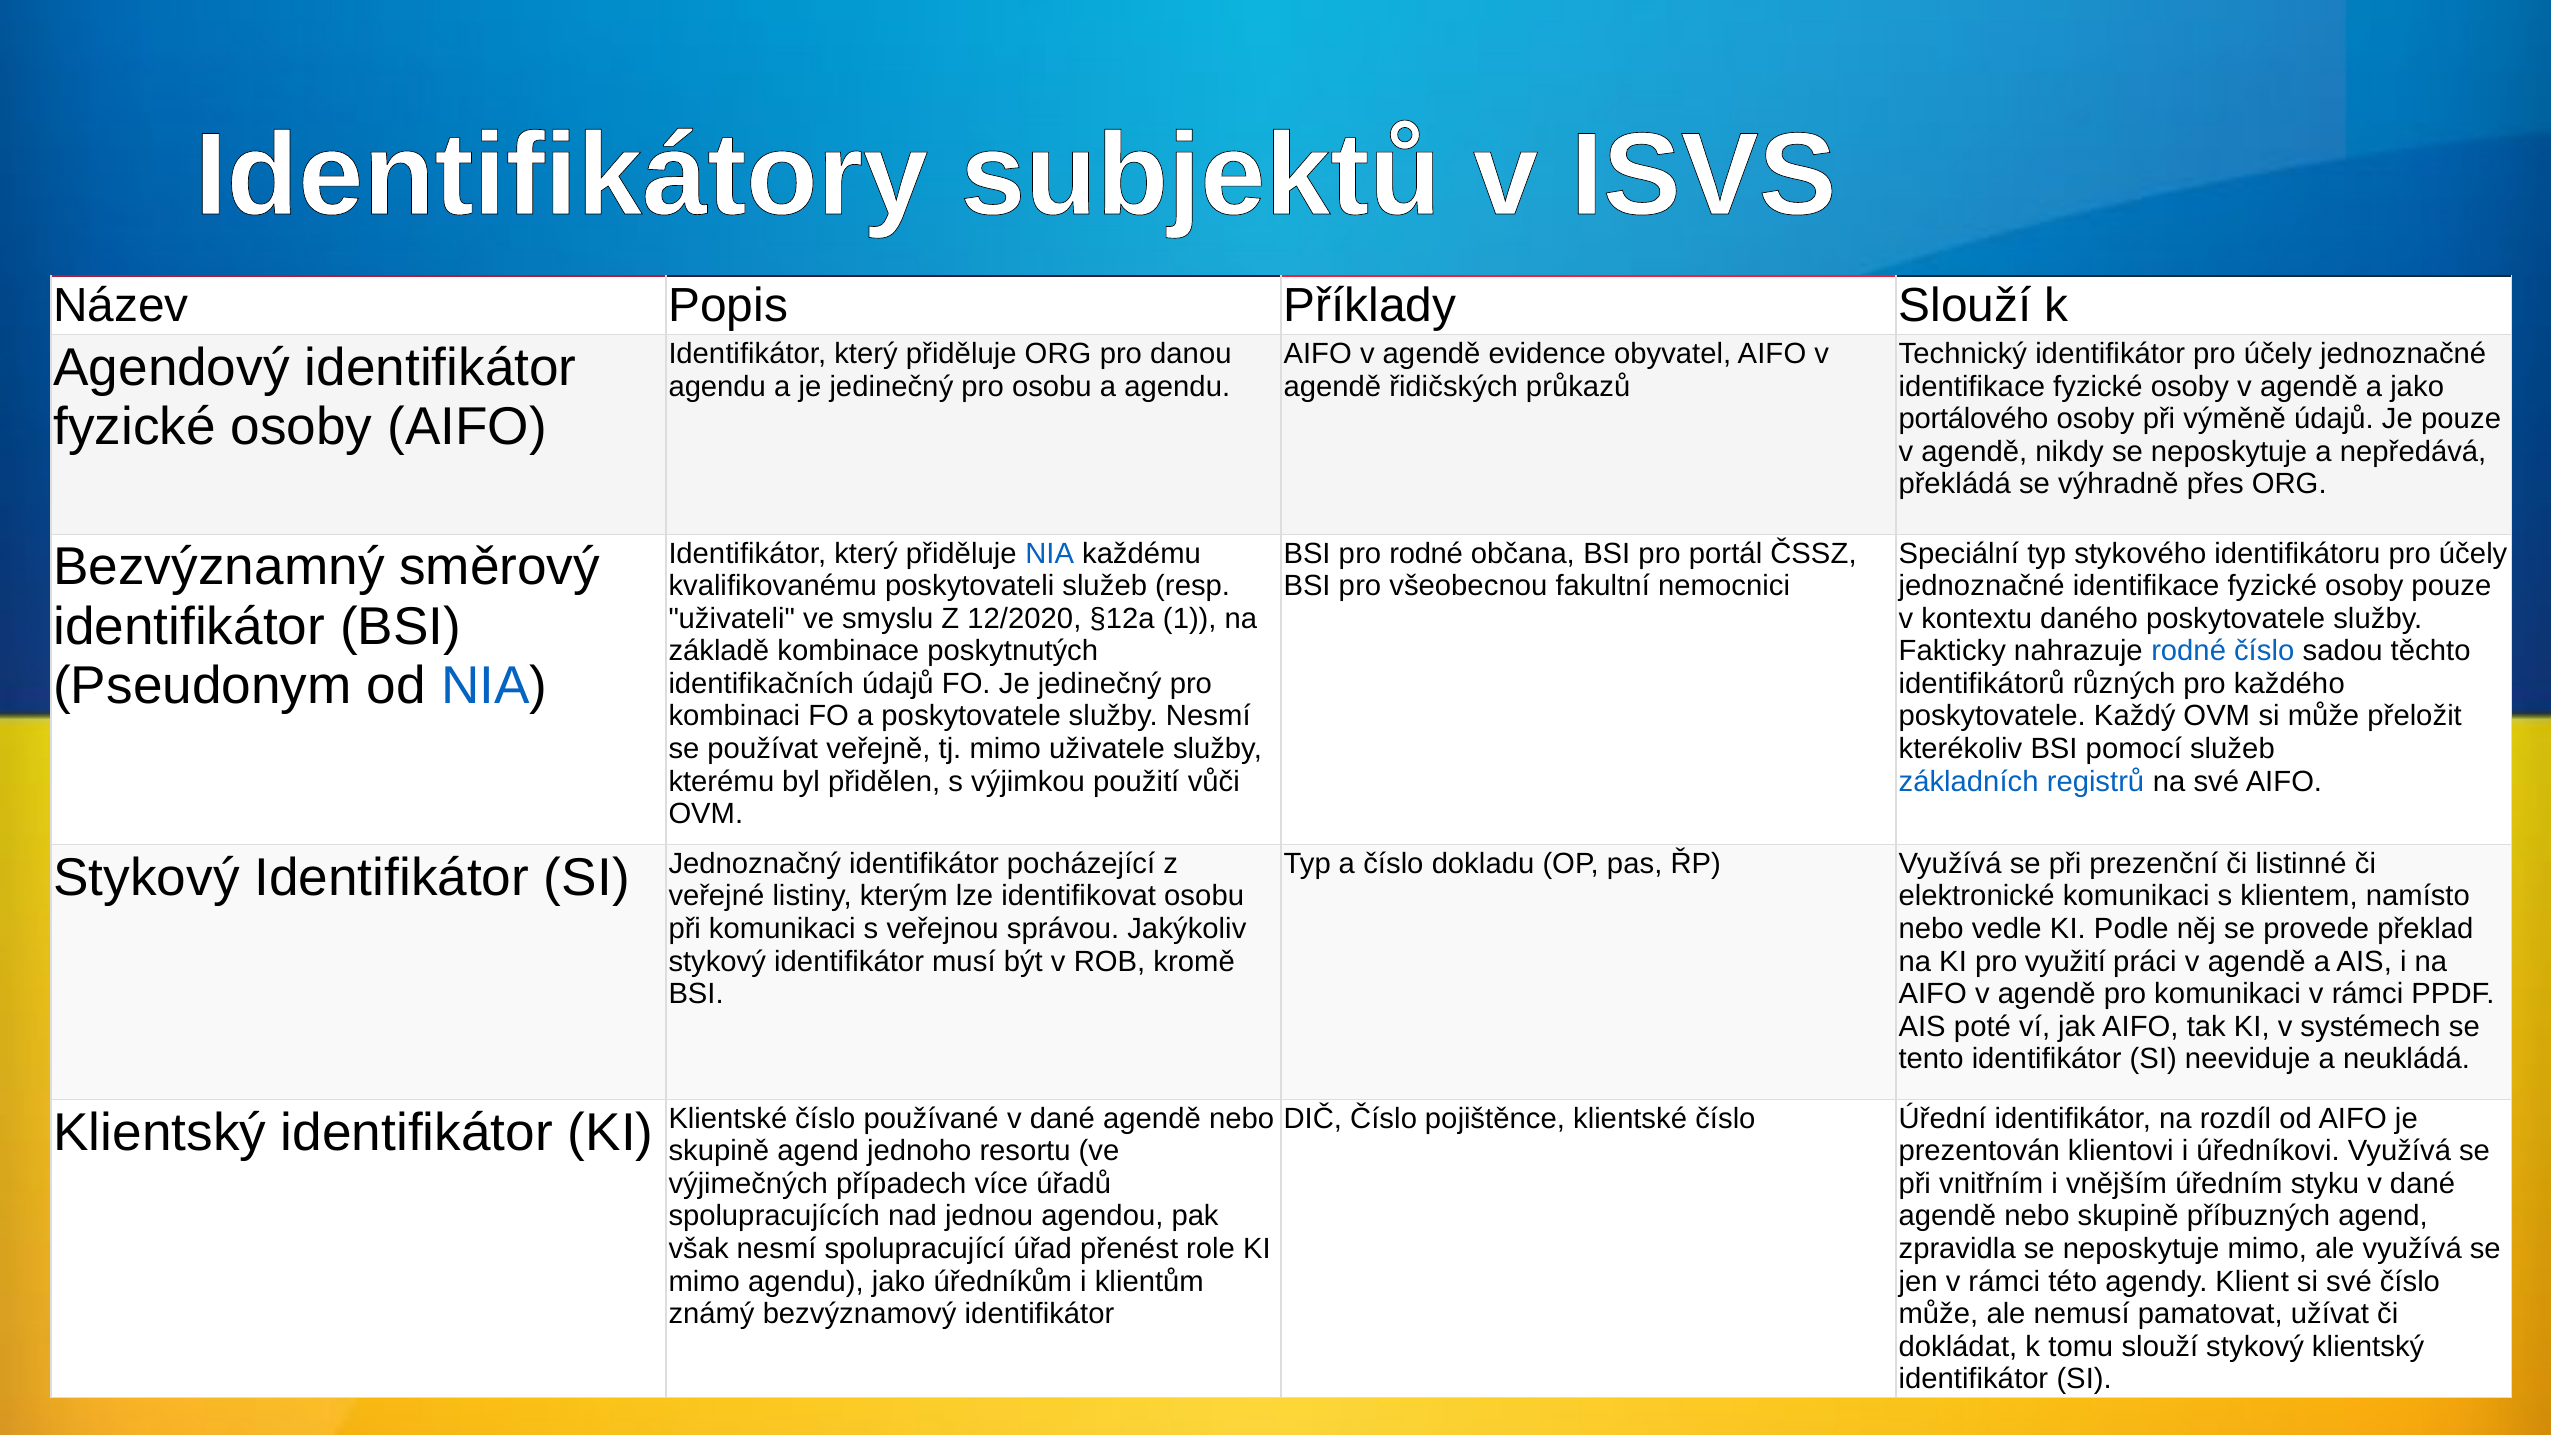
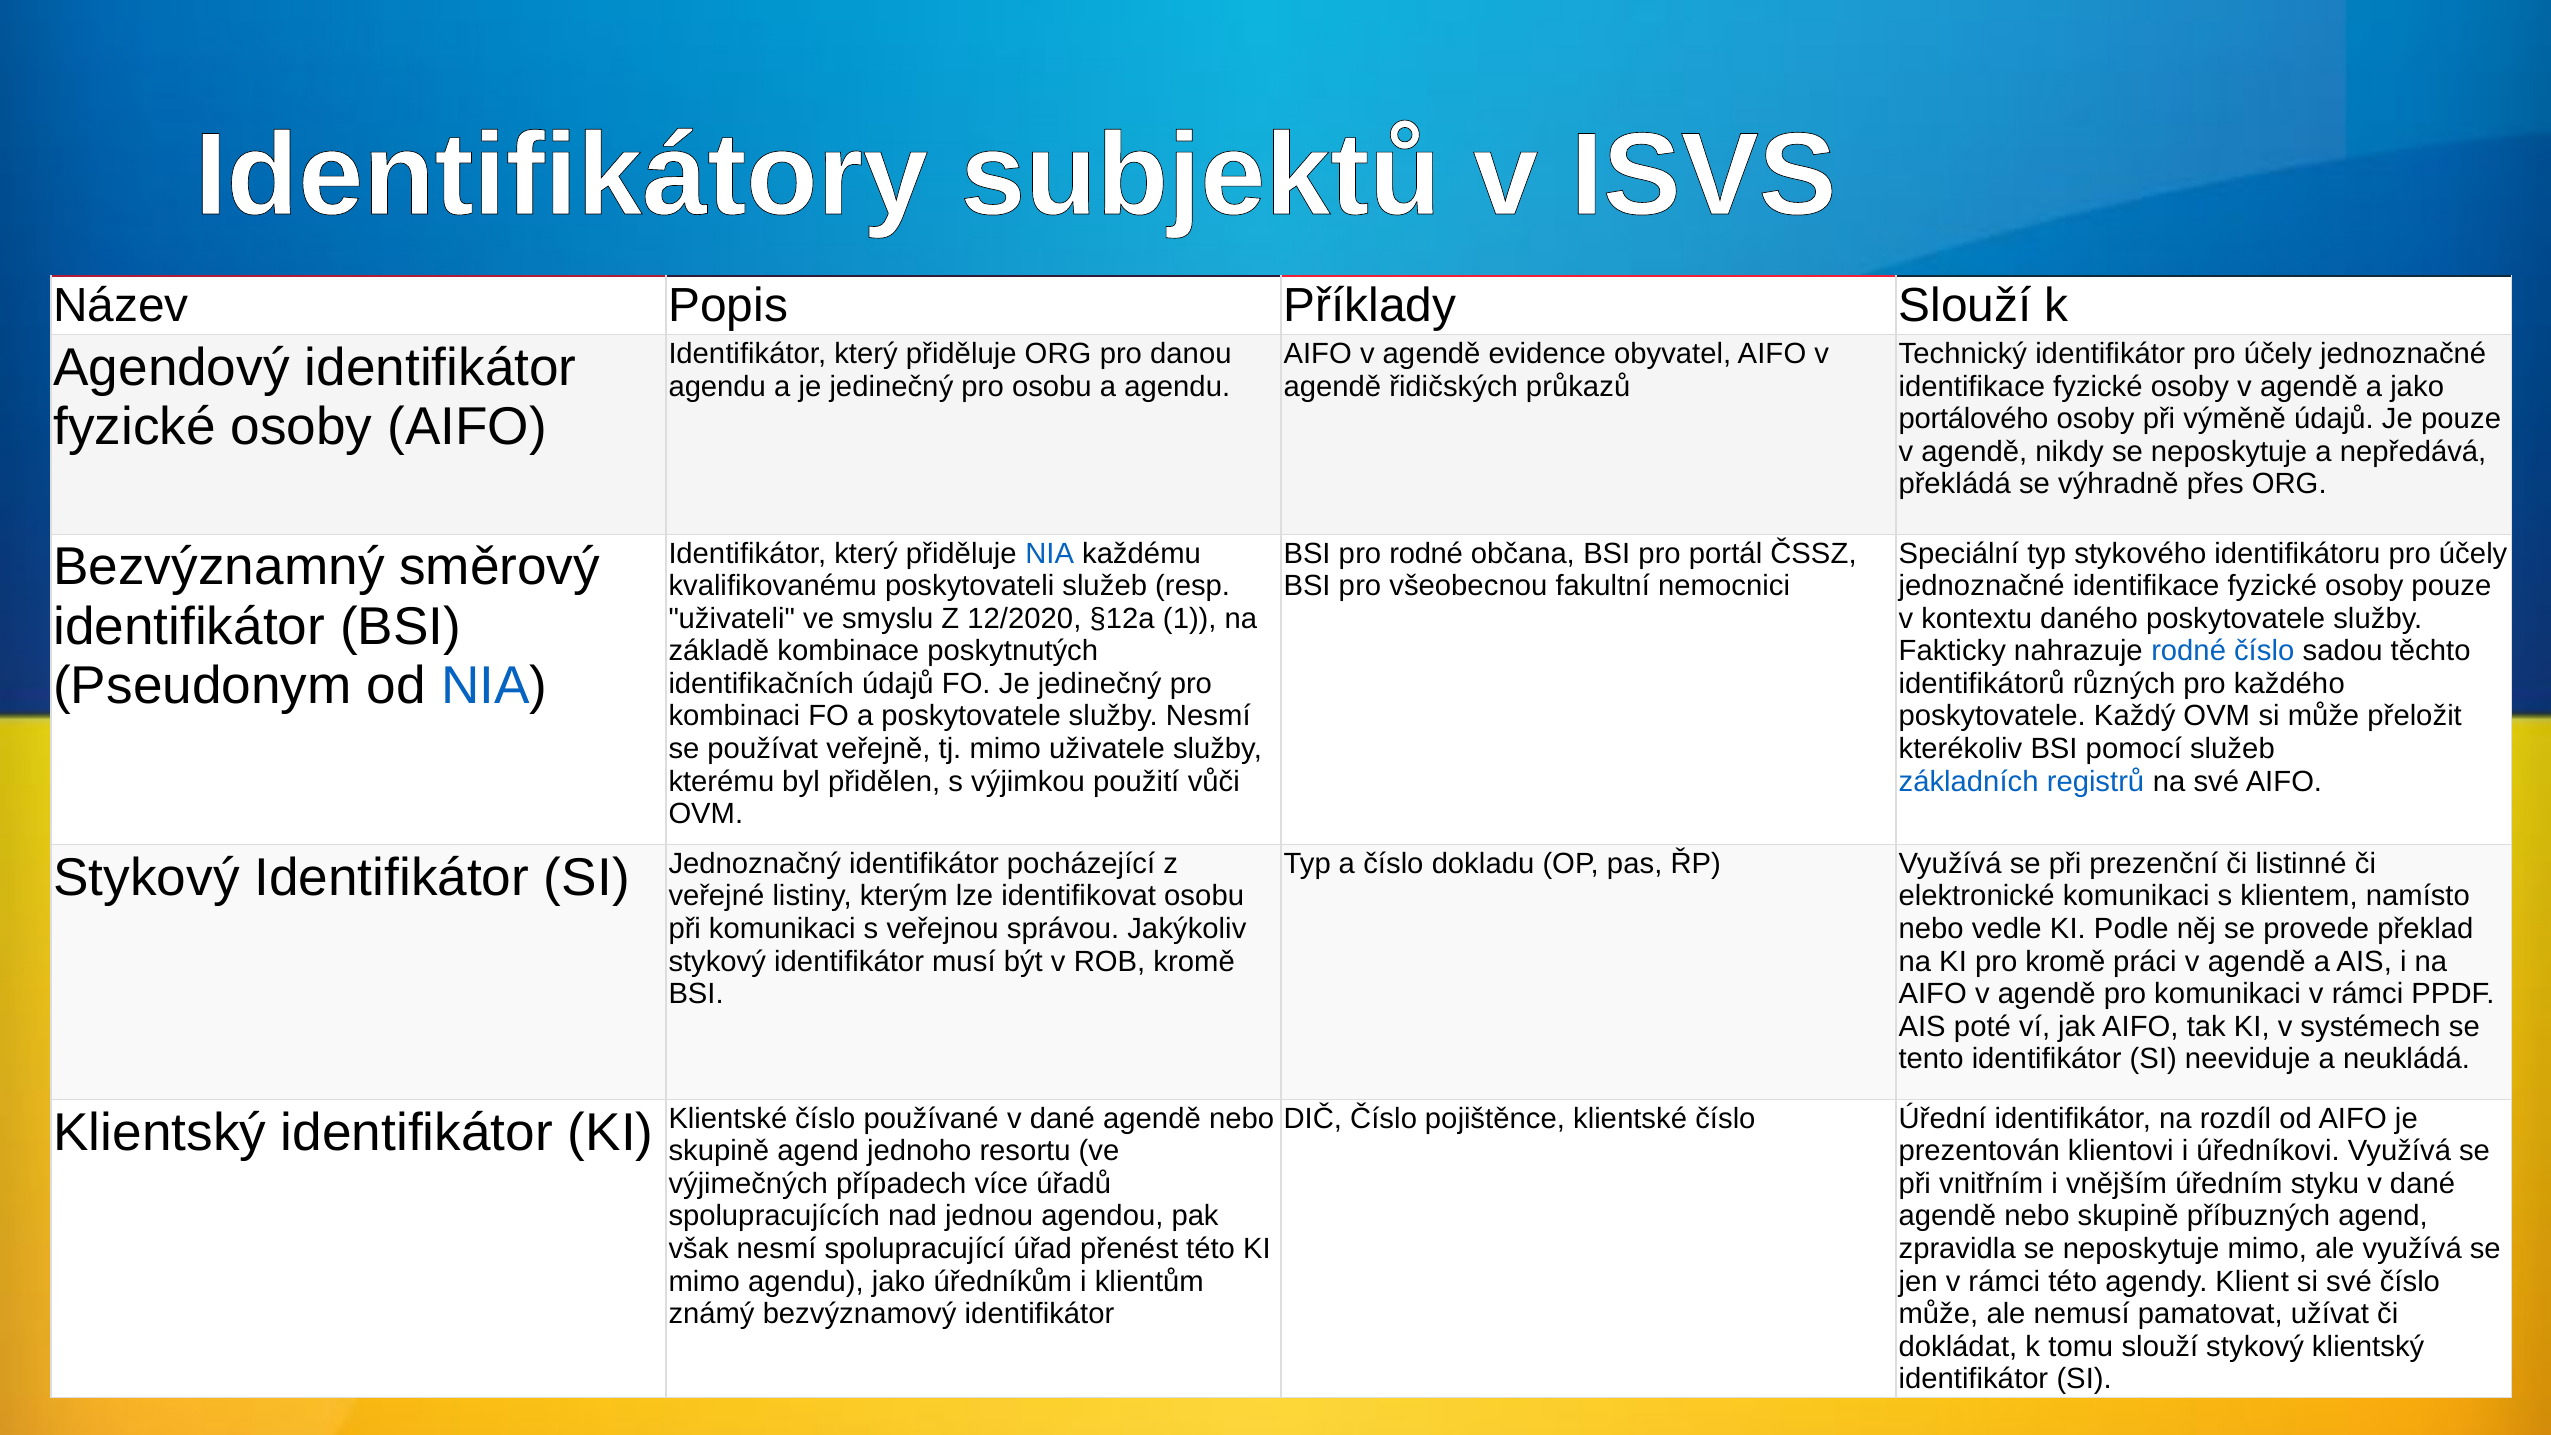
pro využití: využití -> kromě (2065, 961)
přenést role: role -> této (1211, 1249)
